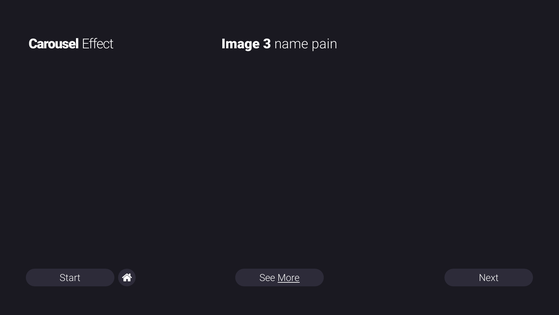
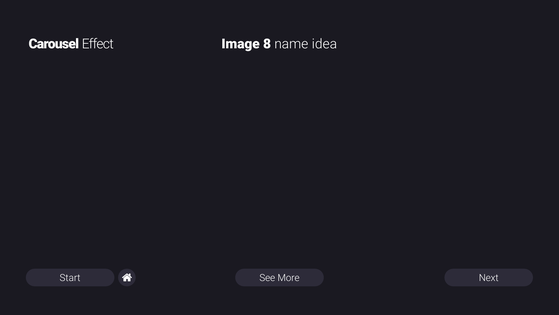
3: 3 -> 8 (267, 44)
pain: pain -> idea (324, 44)
More underline: present -> none (289, 278)
